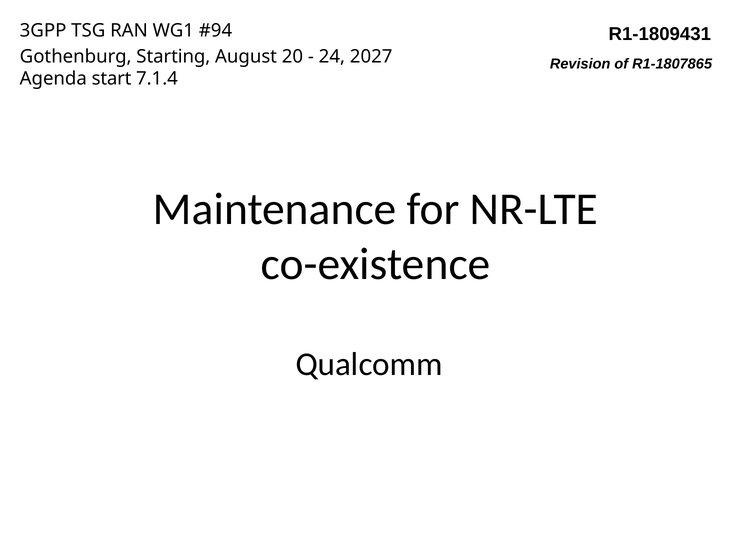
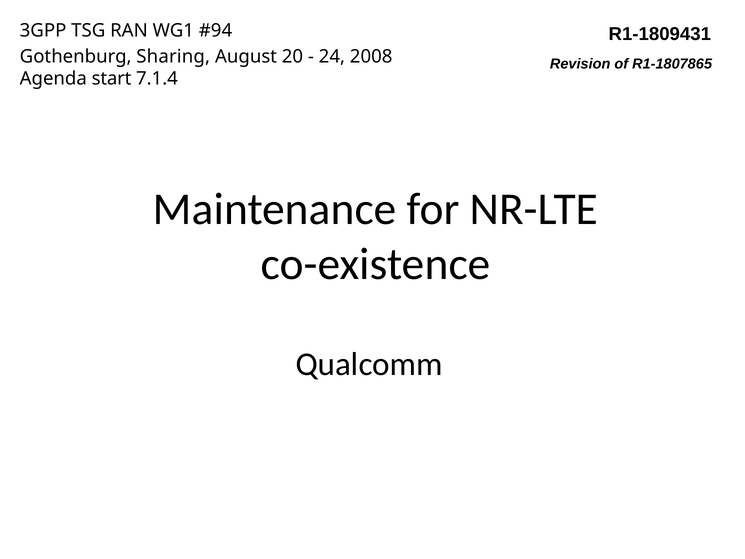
Starting: Starting -> Sharing (173, 56)
2027: 2027 -> 2008 (371, 56)
